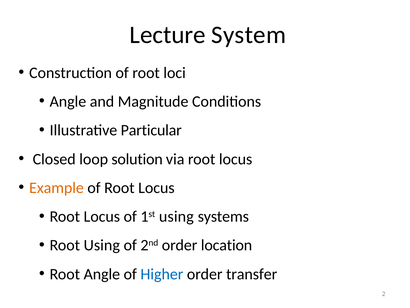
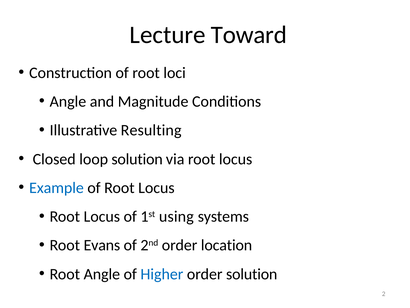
System: System -> Toward (249, 35)
Particular: Particular -> Resulting (151, 130)
Example colour: orange -> blue (56, 188)
Root Using: Using -> Evans (102, 245)
order transfer: transfer -> solution (252, 274)
